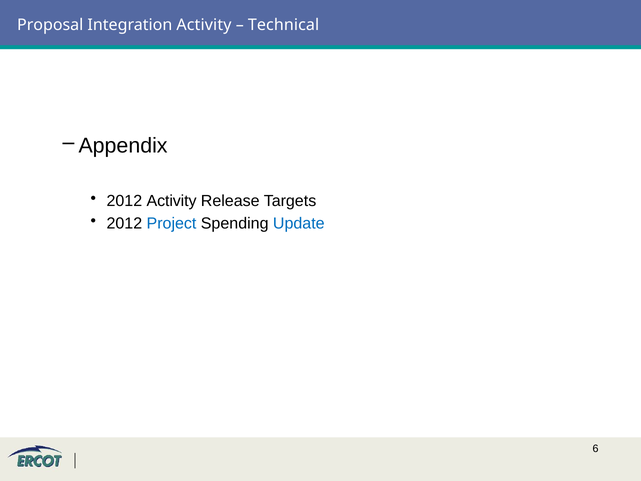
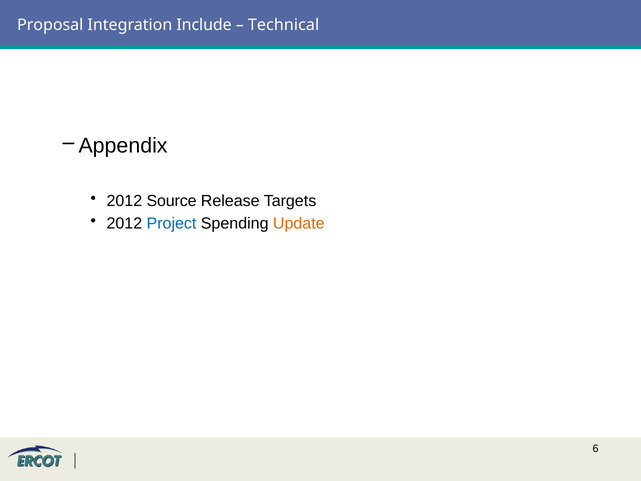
Integration Activity: Activity -> Include (204, 25)
2012 Activity: Activity -> Source (172, 201)
Update colour: blue -> orange (299, 223)
